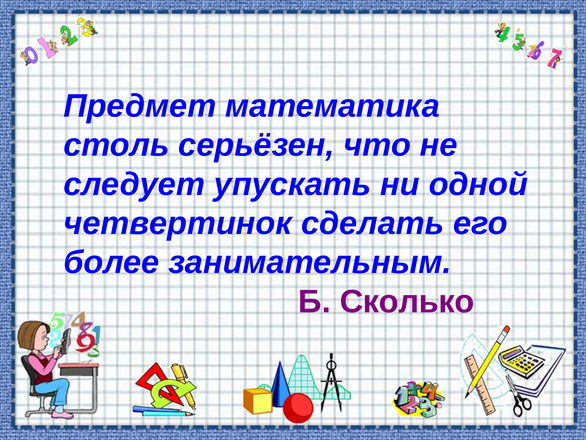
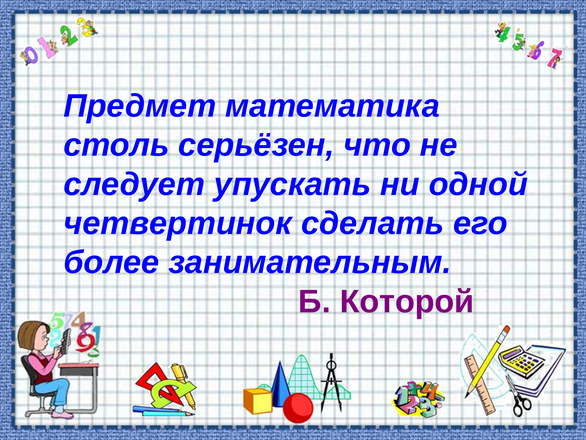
Сколько: Сколько -> Которой (407, 301)
